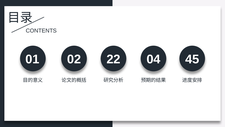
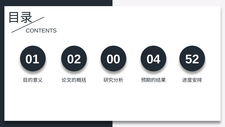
22: 22 -> 00 (113, 59)
45: 45 -> 52 (192, 59)
